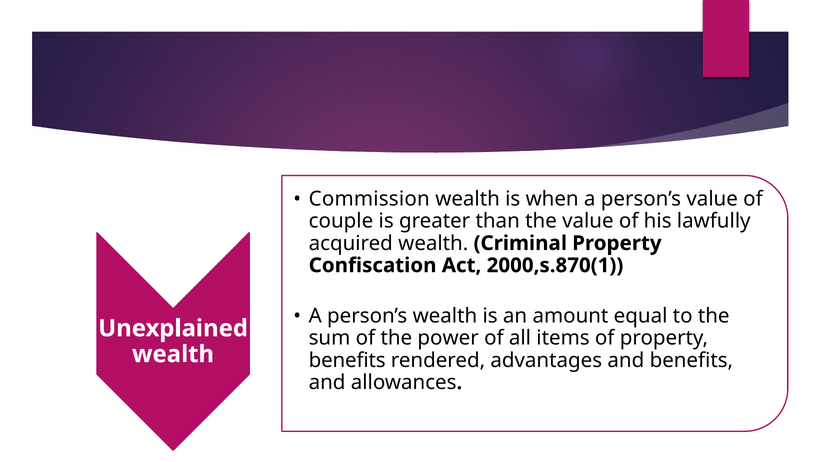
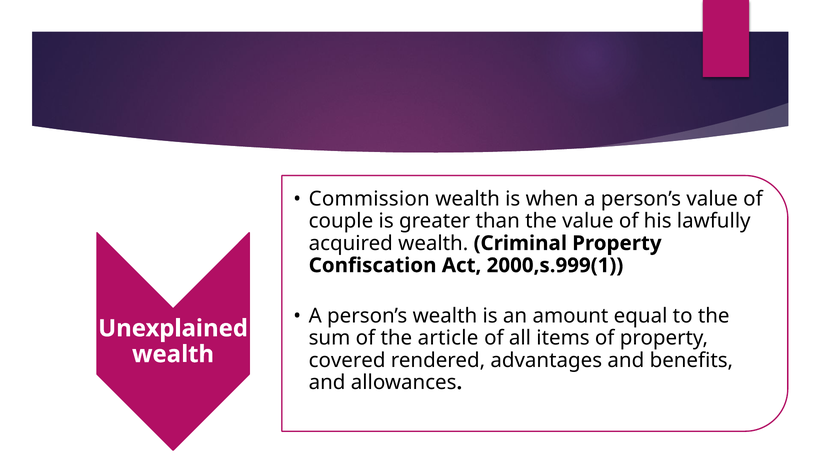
2000,s.870(1: 2000,s.870(1 -> 2000,s.999(1 (555, 265)
power: power -> article (448, 338)
benefits: benefits -> covered (347, 360)
